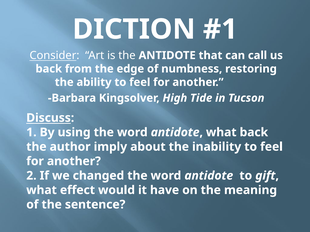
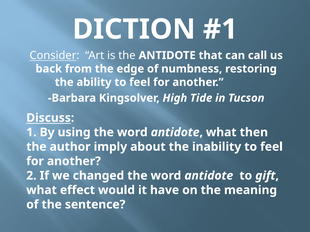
what back: back -> then (254, 133)
